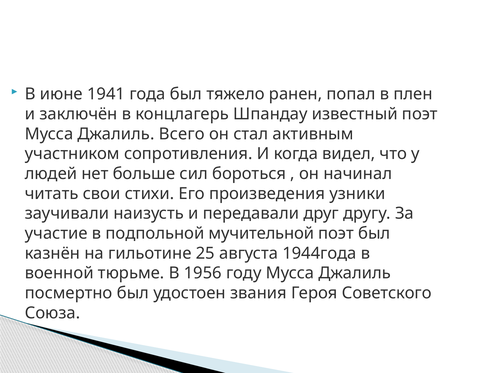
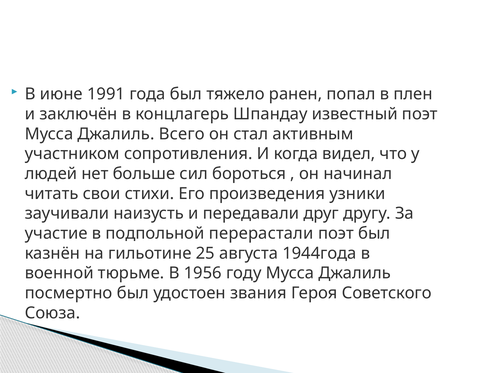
1941: 1941 -> 1991 (106, 94)
мучительной: мучительной -> перерастали (261, 234)
